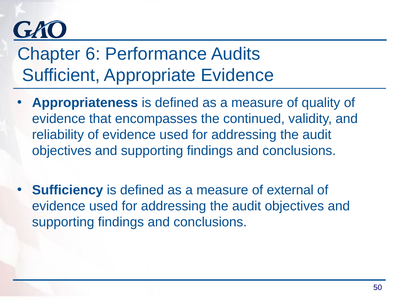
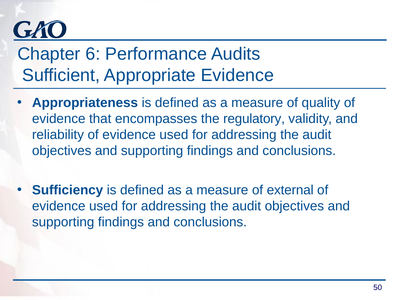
continued: continued -> regulatory (254, 119)
